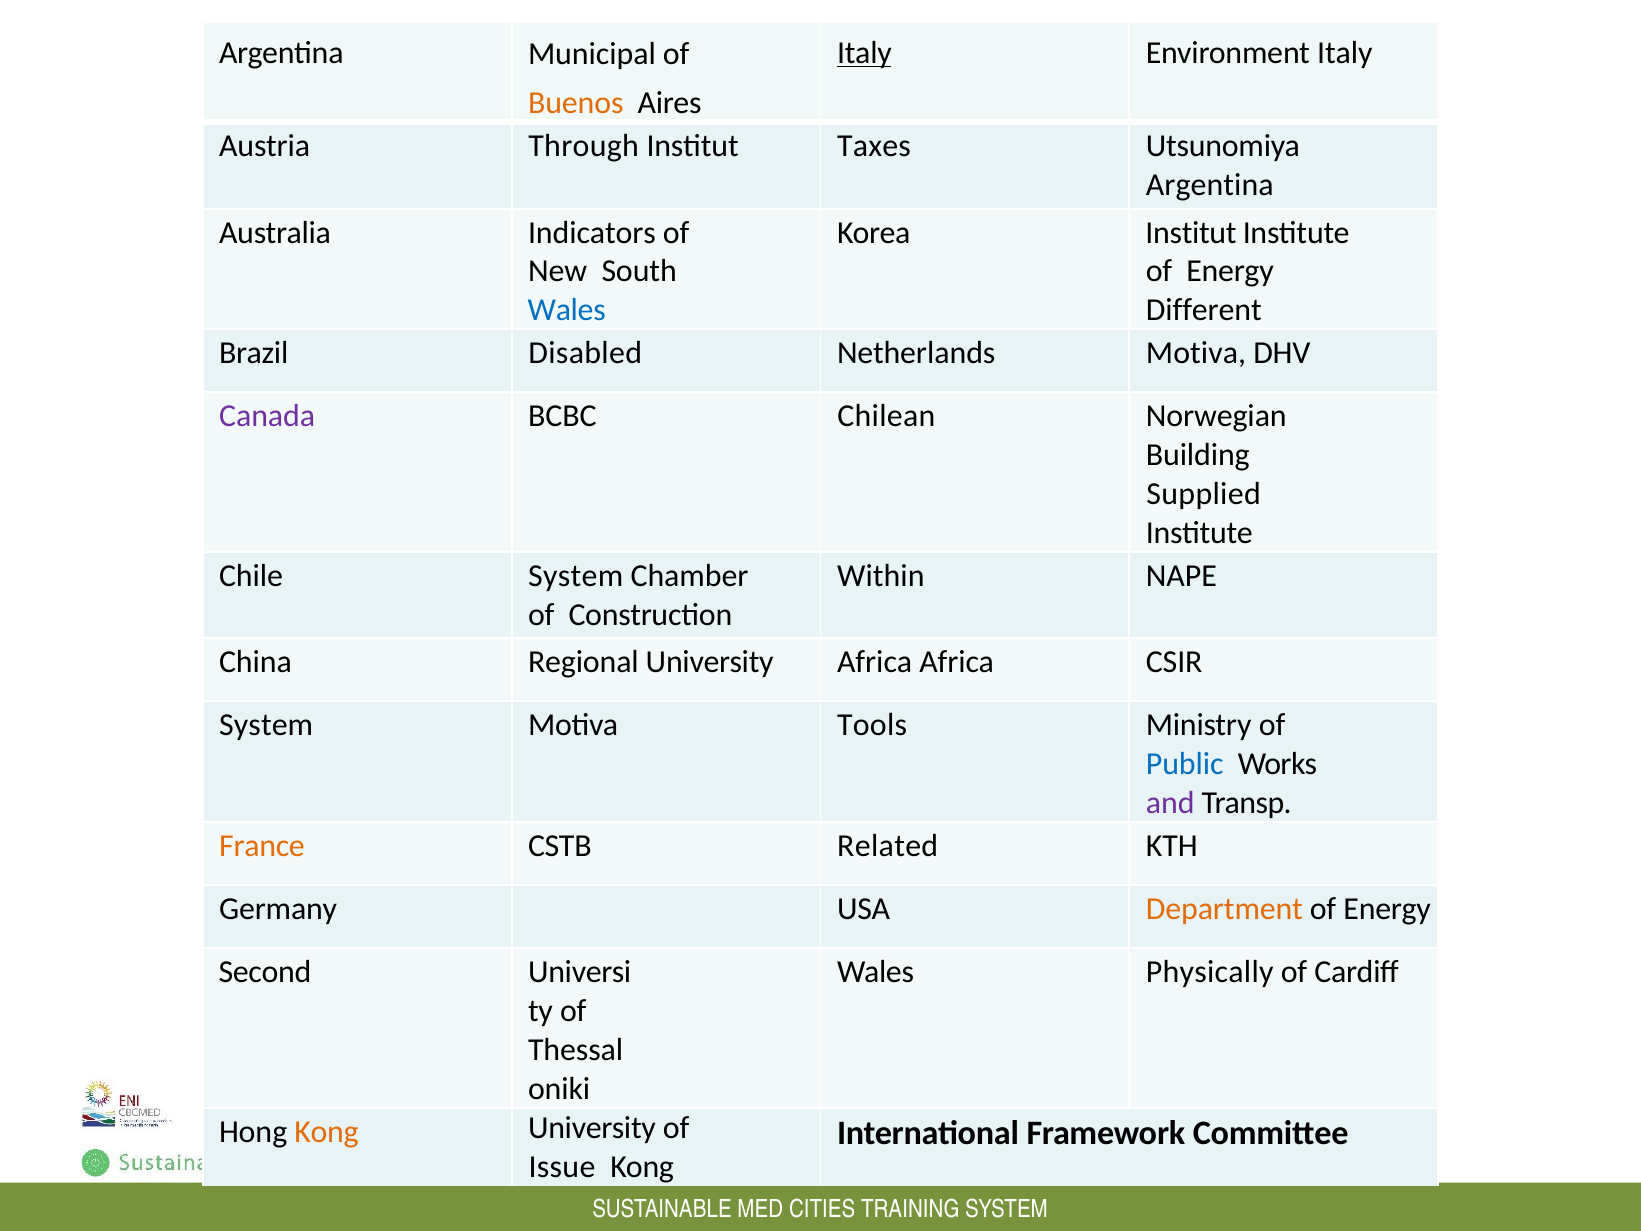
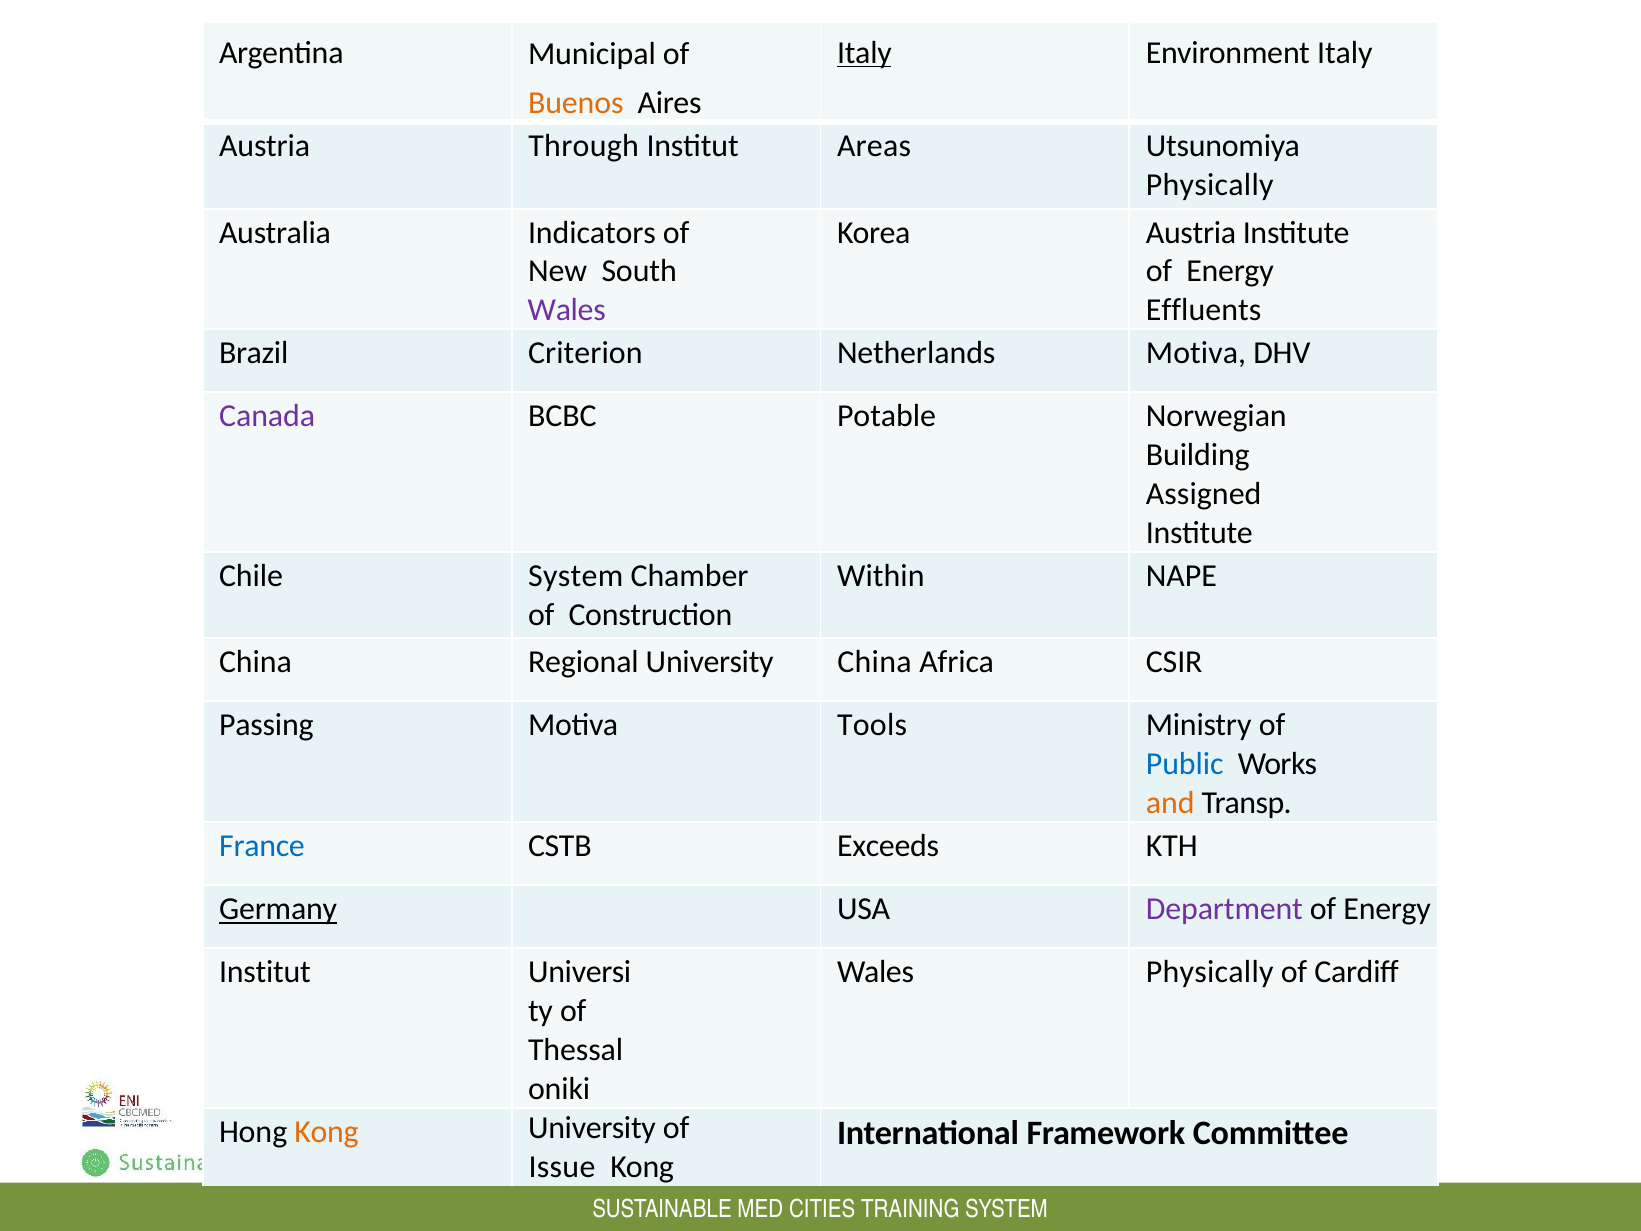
Taxes: Taxes -> Areas (874, 146)
Argentina: Argentina -> Physically (1210, 185)
Korea Institut: Institut -> Austria (1191, 232)
Wales colour: blue -> purple (567, 310)
Different: Different -> Effluents (1204, 310)
Disabled: Disabled -> Criterion (585, 353)
Chilean: Chilean -> Potable (887, 416)
Supplied: Supplied -> Assigned (1204, 494)
University Africa: Africa -> China (874, 662)
System: System -> Passing (266, 725)
and colour: purple -> orange (1170, 803)
France colour: orange -> blue (262, 846)
Related: Related -> Exceeds (888, 846)
Germany underline: none -> present (278, 909)
Department colour: orange -> purple (1224, 909)
Second: Second -> Institut (265, 972)
